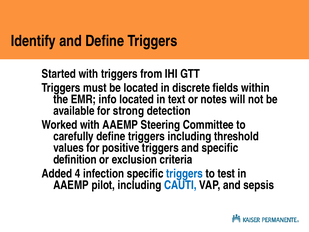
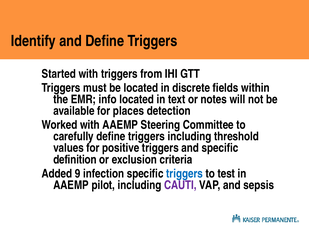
strong: strong -> places (129, 111)
4: 4 -> 9 (78, 173)
CAUTI colour: blue -> purple (180, 185)
